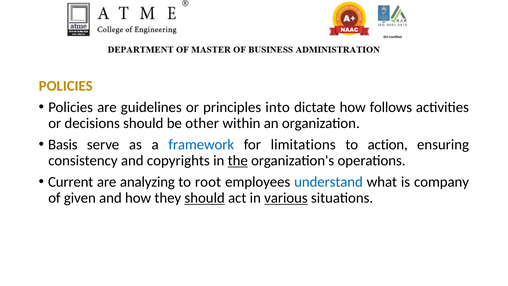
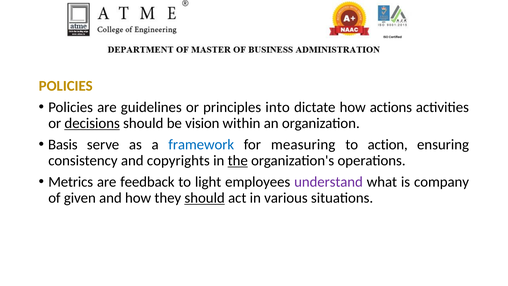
follows: follows -> actions (391, 107)
decisions underline: none -> present (92, 123)
other: other -> vision (202, 123)
limitations: limitations -> measuring (303, 144)
Current: Current -> Metrics (71, 182)
analyzing: analyzing -> feedback (147, 182)
root: root -> light (208, 182)
understand colour: blue -> purple (329, 182)
various underline: present -> none (286, 198)
